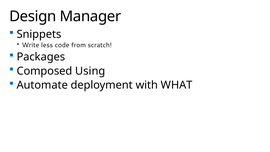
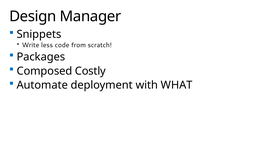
Using: Using -> Costly (90, 71)
